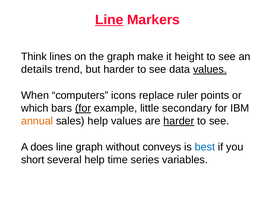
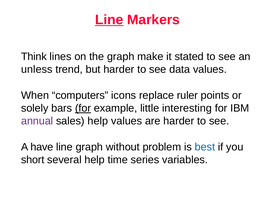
height: height -> stated (189, 57)
details: details -> unless (37, 70)
values underline: present -> none (210, 70)
which: which -> solely (35, 108)
secondary: secondary -> interesting (187, 108)
annual colour: orange -> purple (37, 121)
harder underline: present -> none (179, 121)
does: does -> have (42, 147)
conveys: conveys -> problem (162, 147)
